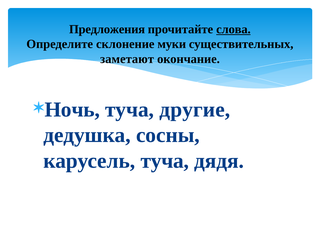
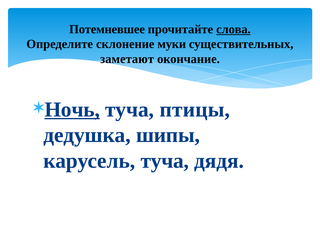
Предложения: Предложения -> Потемневшее (107, 29)
Ночь underline: none -> present (72, 110)
другие: другие -> птицы (195, 110)
сосны: сосны -> шипы (168, 135)
